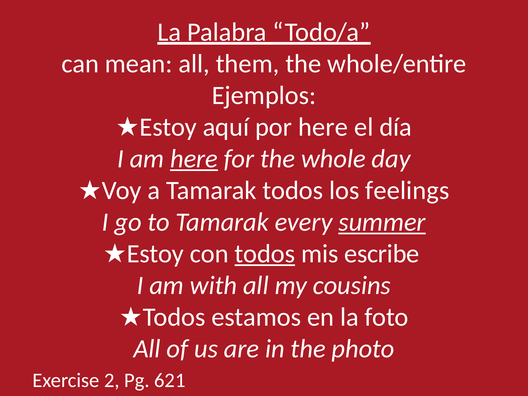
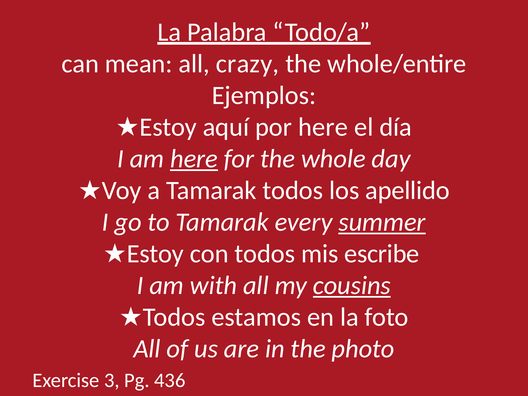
them: them -> crazy (248, 64)
feelings: feelings -> apellido (408, 190)
todos underline: present -> none (265, 254)
cousins underline: none -> present (352, 285)
2: 2 -> 3 (112, 380)
621: 621 -> 436 (170, 380)
